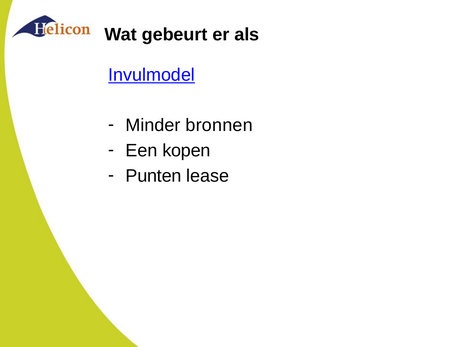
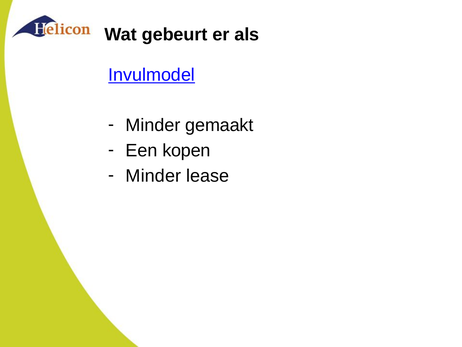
bronnen: bronnen -> gemaakt (219, 125)
Punten: Punten -> Minder (153, 176)
